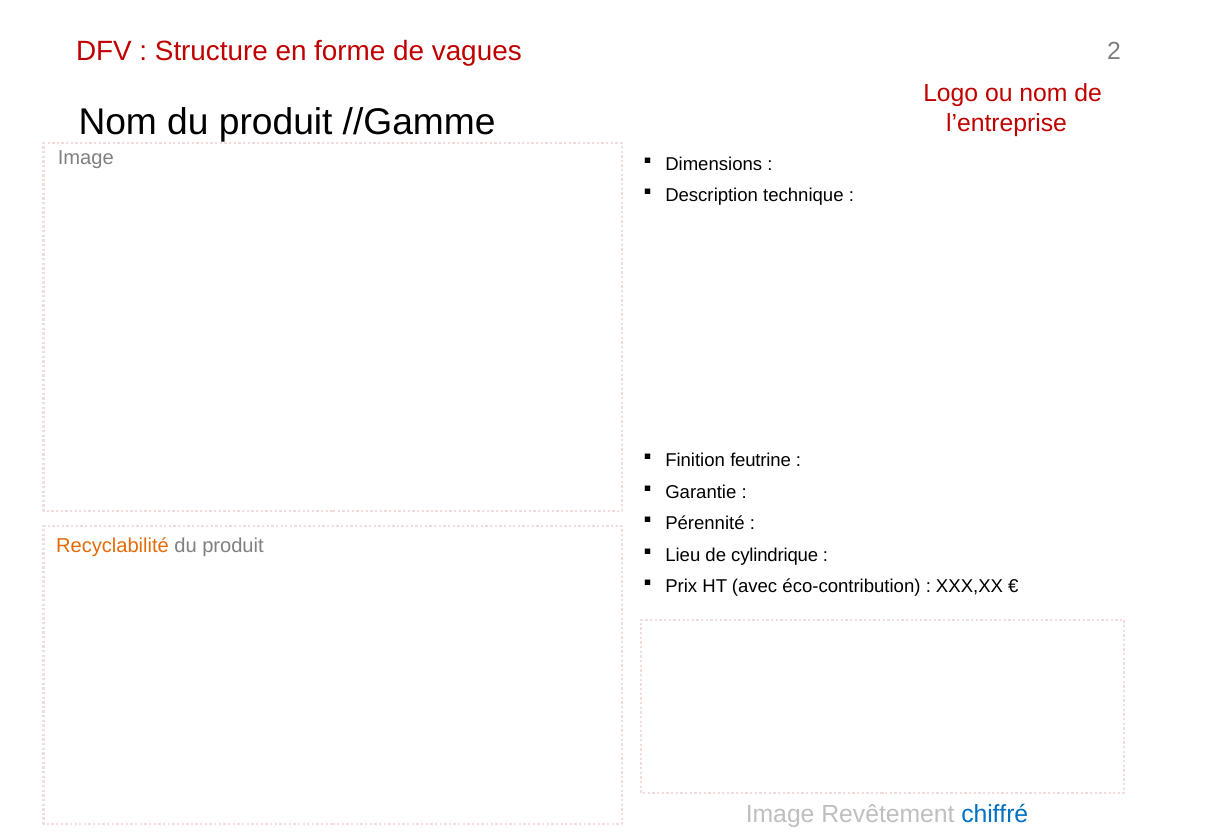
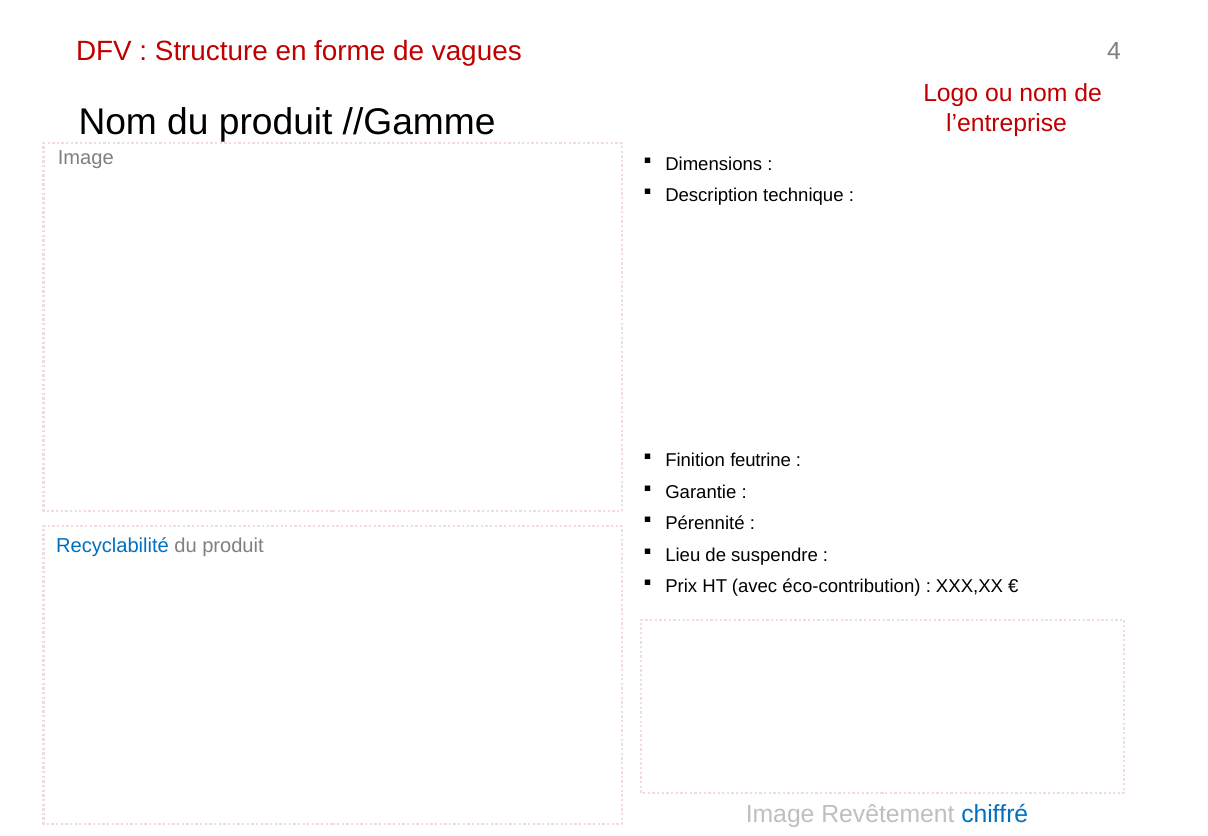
2: 2 -> 4 (1114, 51)
Recyclabilité colour: orange -> blue (112, 546)
cylindrique: cylindrique -> suspendre (775, 555)
